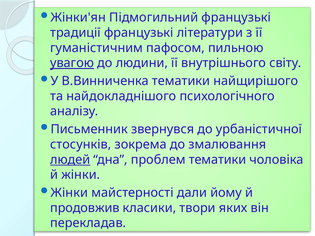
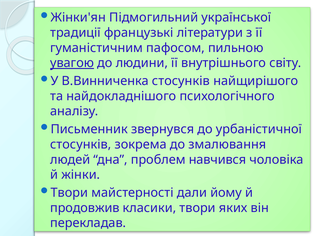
Підмогильний французькі: французькі -> української (236, 17)
В.Винниченка тематики: тематики -> стосунків (181, 81)
людей underline: present -> none (70, 160)
проблем тематики: тематики -> навчився (217, 160)
Жінки: Жінки -> Твори (69, 193)
